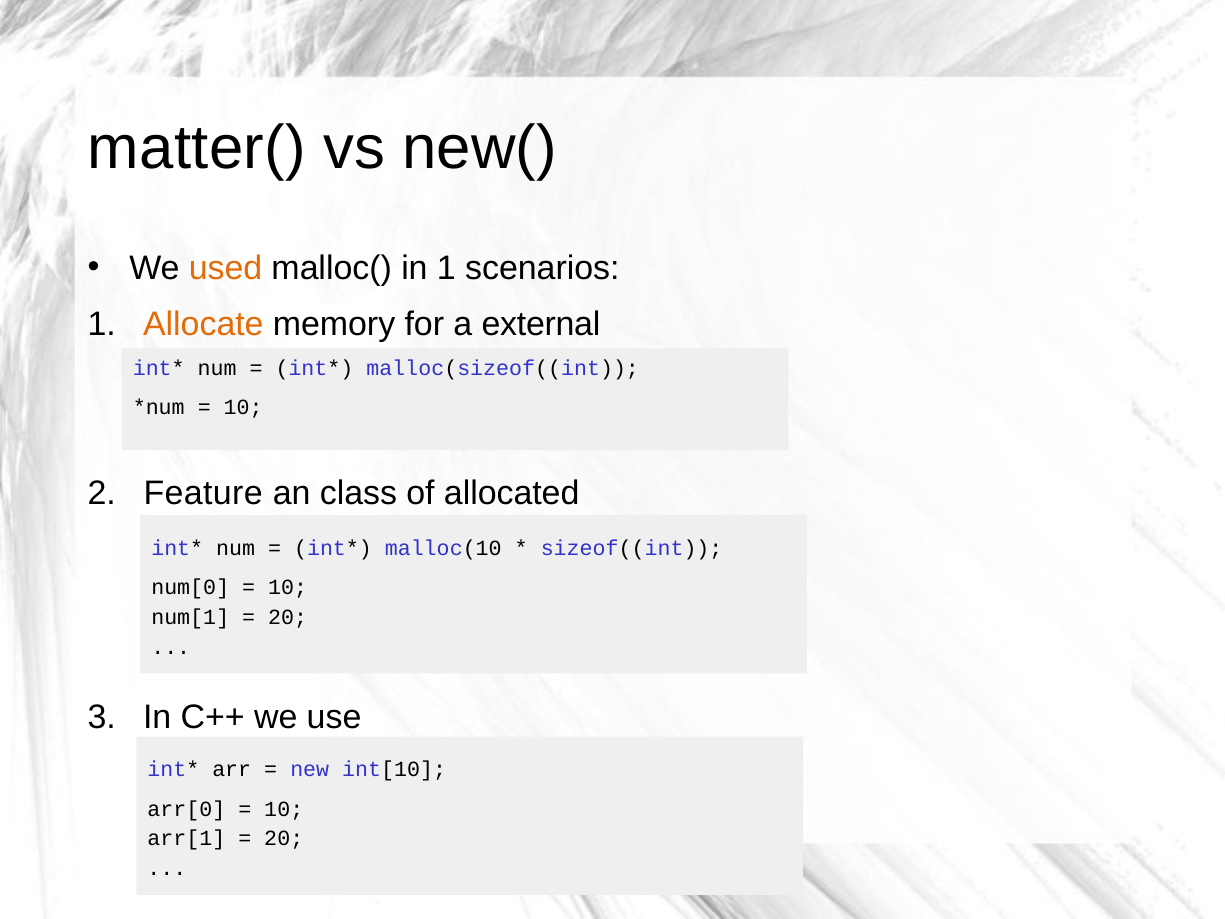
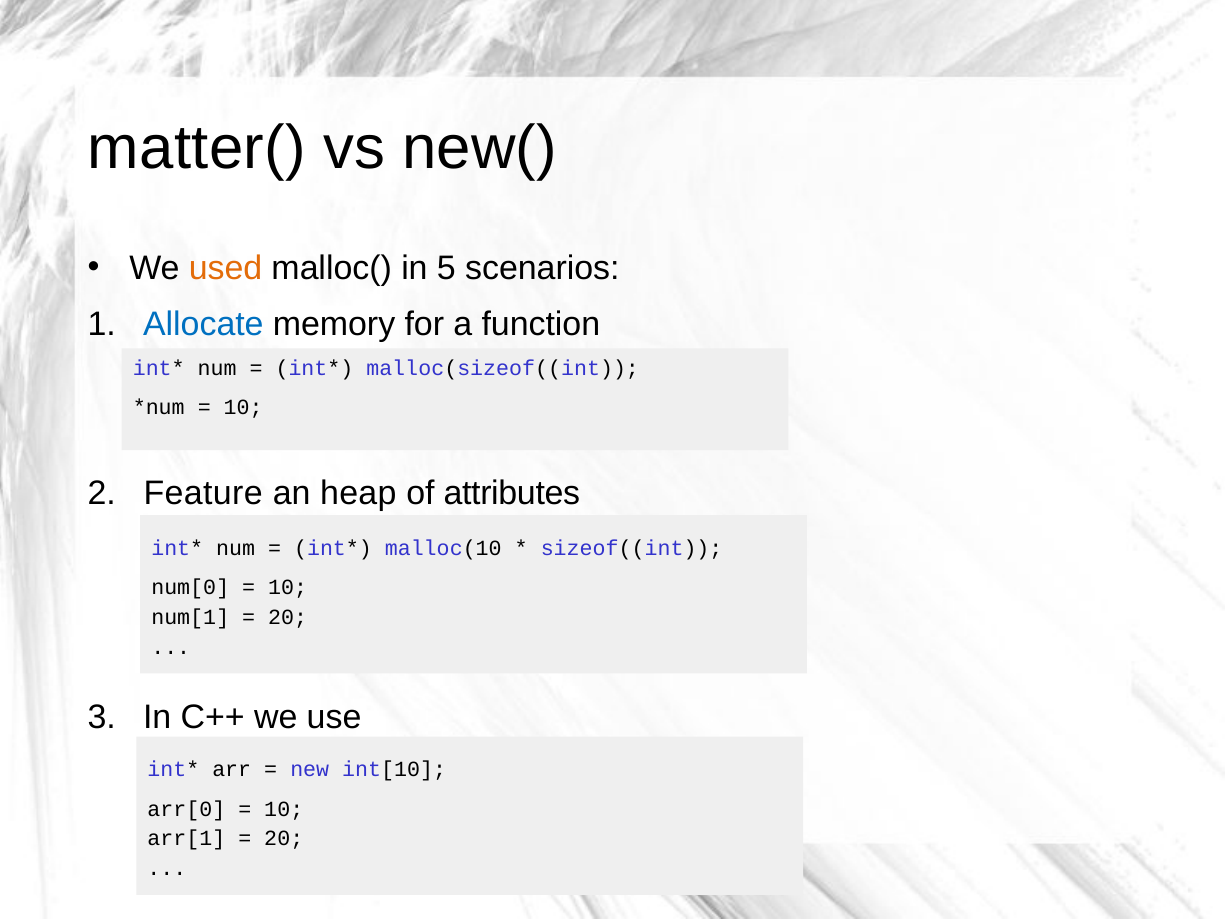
in 1: 1 -> 5 (446, 268)
Allocate colour: orange -> blue (203, 324)
external: external -> function (541, 324)
class: class -> heap (358, 493)
allocated: allocated -> attributes (512, 493)
